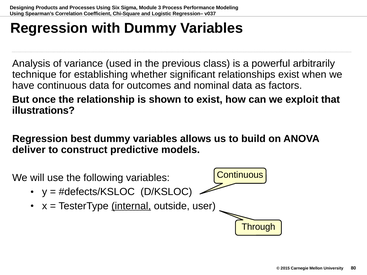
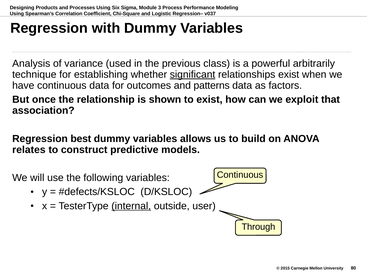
significant underline: none -> present (193, 75)
nominal: nominal -> patterns (212, 86)
illustrations: illustrations -> association (43, 111)
deliver: deliver -> relates (29, 150)
